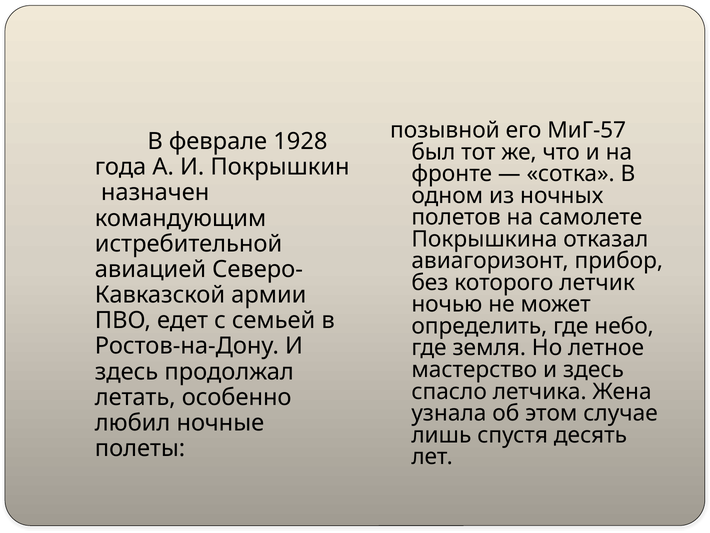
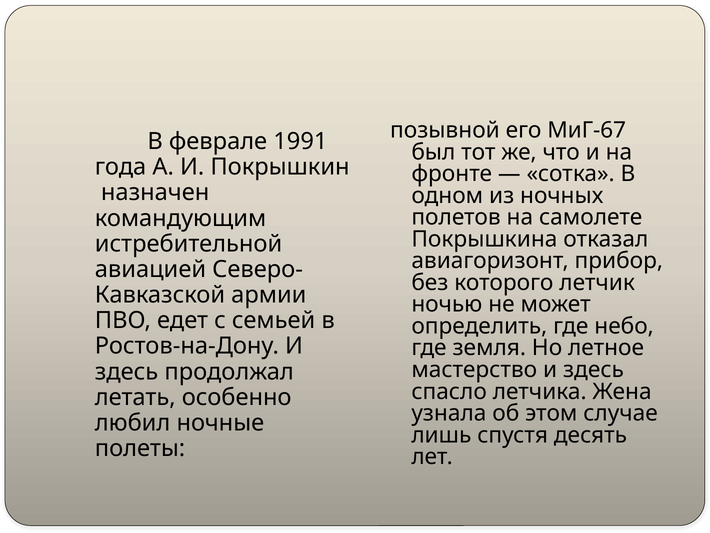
МиГ-57: МиГ-57 -> МиГ-67 (587, 130)
1928: 1928 -> 1991 (300, 141)
